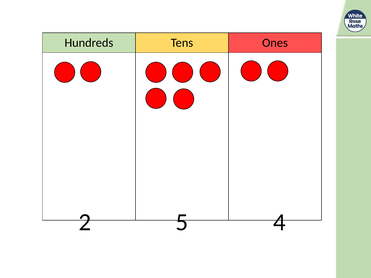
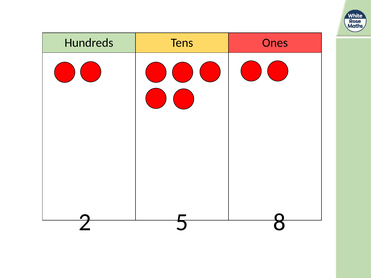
4: 4 -> 8 (279, 222)
